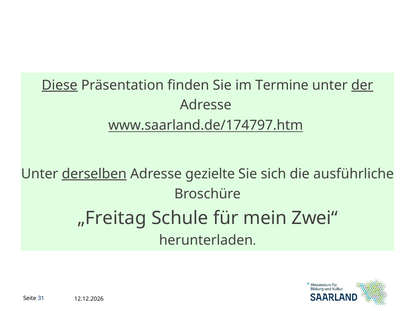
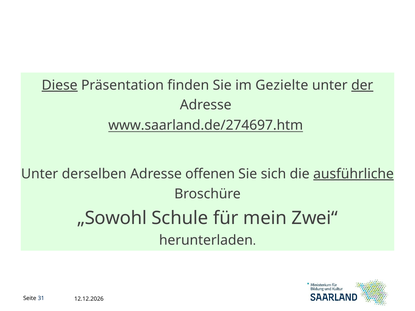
Termine: Termine -> Gezielte (282, 85)
www.saarland.de/174797.htm: www.saarland.de/174797.htm -> www.saarland.de/274697.htm (206, 126)
derselben underline: present -> none (94, 174)
gezielte: gezielte -> offenen (210, 174)
ausführliche underline: none -> present (354, 174)
„Freitag: „Freitag -> „Sowohl (112, 218)
